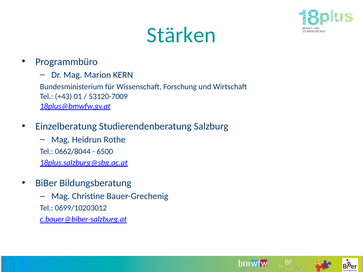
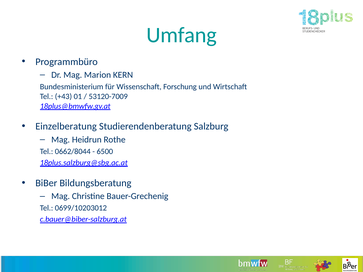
Stärken: Stärken -> Umfang (182, 35)
